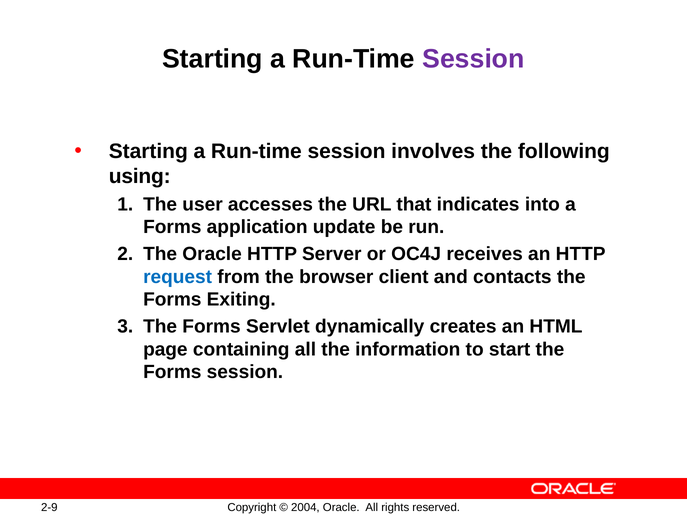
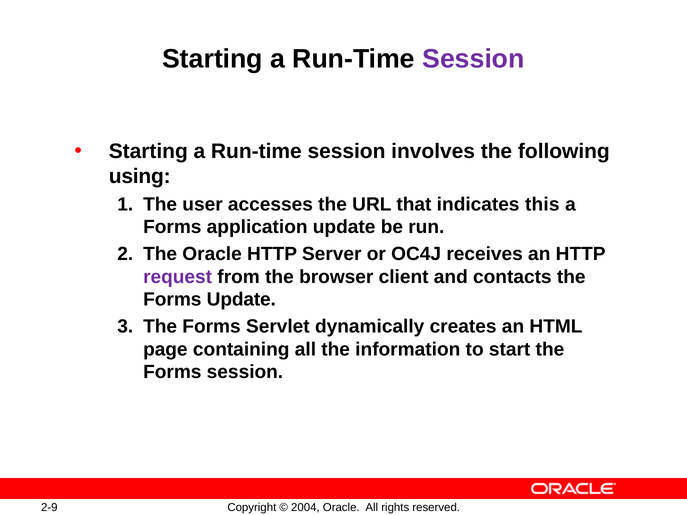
into: into -> this (542, 204)
request colour: blue -> purple (178, 277)
Forms Exiting: Exiting -> Update (241, 300)
